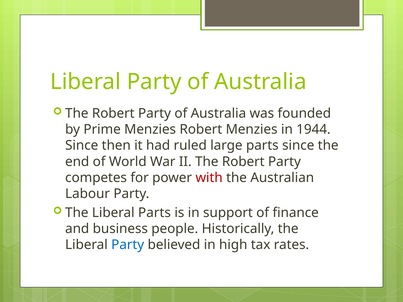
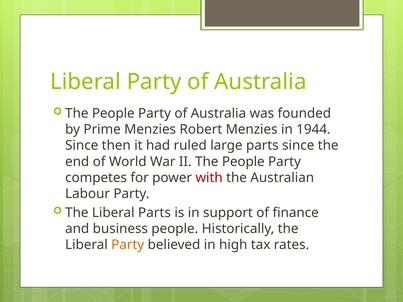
Robert: Robert -> People (113, 113)
II The Robert: Robert -> People (243, 162)
Party colour: blue -> orange (128, 245)
